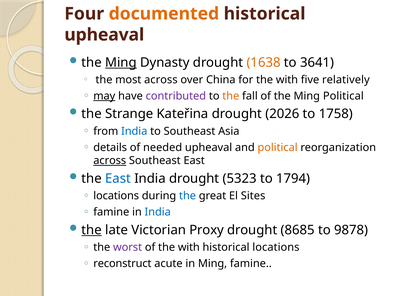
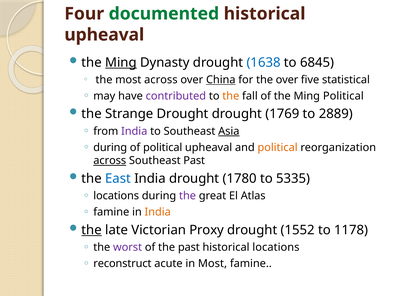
documented colour: orange -> green (164, 14)
1638 colour: orange -> blue (264, 62)
3641: 3641 -> 6845 (317, 62)
China underline: none -> present (221, 80)
for the with: with -> over (287, 80)
relatively: relatively -> statistical (346, 80)
may underline: present -> none (104, 96)
Strange Kateřina: Kateřina -> Drought (182, 114)
2026: 2026 -> 1769 (282, 114)
1758: 1758 -> 2889 (336, 114)
India colour: blue -> purple (134, 131)
Asia underline: none -> present (229, 131)
details: details -> during (110, 147)
of needed: needed -> political (163, 147)
Southeast East: East -> Past (194, 160)
5323: 5323 -> 1780 (240, 178)
1794: 1794 -> 5335 (293, 178)
the colour: blue -> purple (188, 196)
Sites: Sites -> Atlas (253, 196)
India colour: blue -> orange (158, 212)
8685: 8685 -> 1552 (298, 230)
9878: 9878 -> 1178 (351, 230)
of the with: with -> past (189, 247)
in Ming: Ming -> Most (212, 263)
